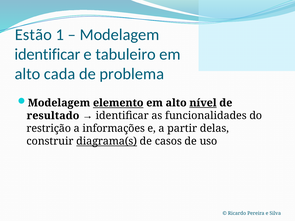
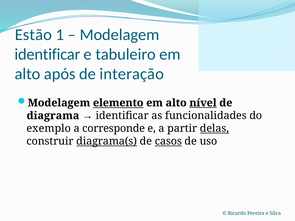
cada: cada -> após (60, 74)
problema: problema -> interação (132, 74)
resultado: resultado -> diagrama (53, 116)
restrição: restrição -> exemplo (49, 129)
informações: informações -> corresponde (114, 129)
delas underline: none -> present (214, 129)
casos underline: none -> present (168, 141)
